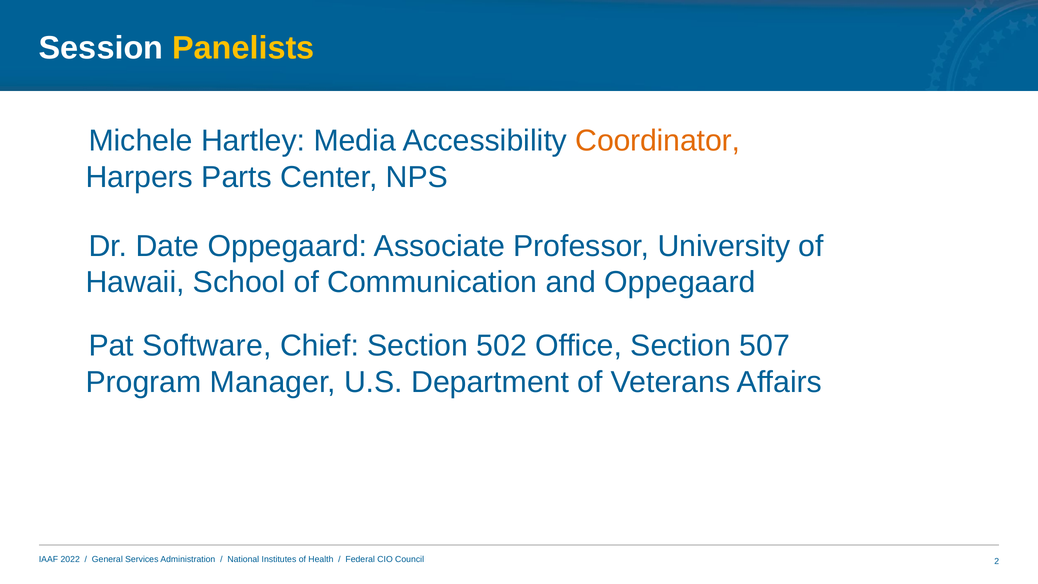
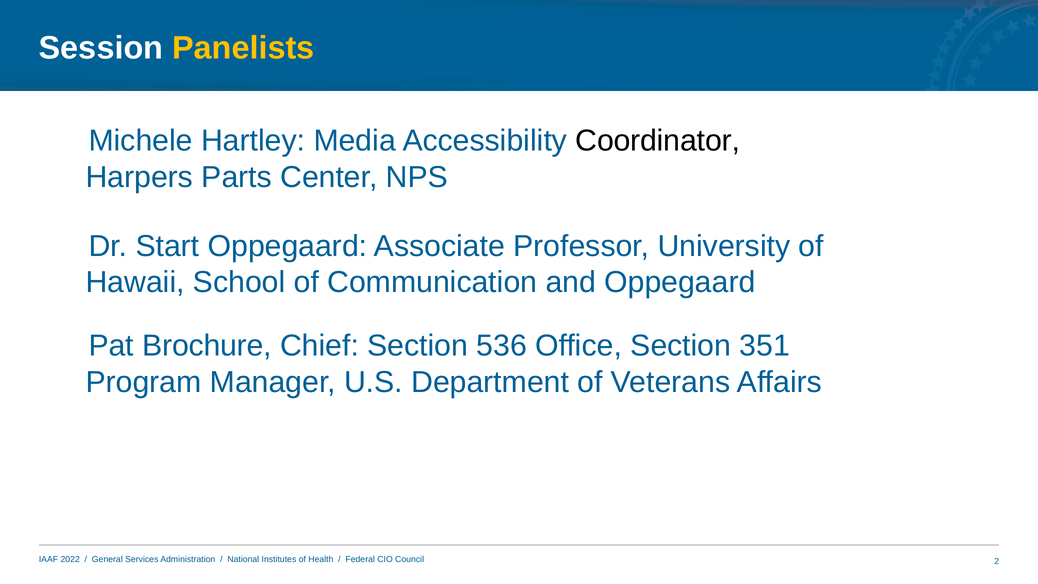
Coordinator colour: orange -> black (658, 141)
Date: Date -> Start (167, 246)
Software: Software -> Brochure (207, 346)
502: 502 -> 536 (502, 346)
507: 507 -> 351 (765, 346)
